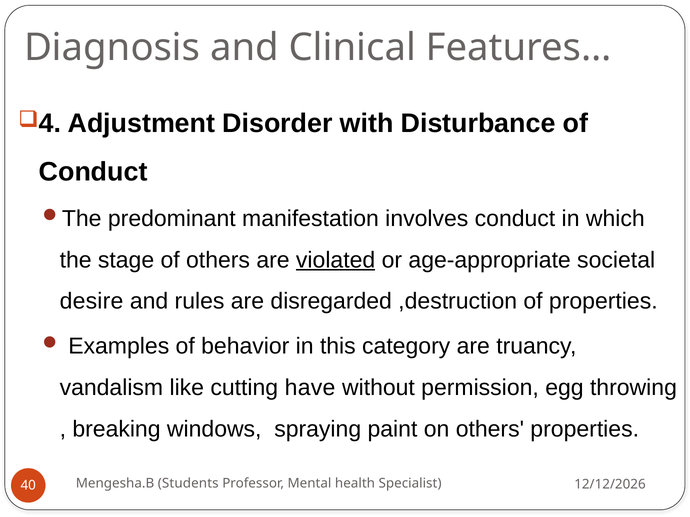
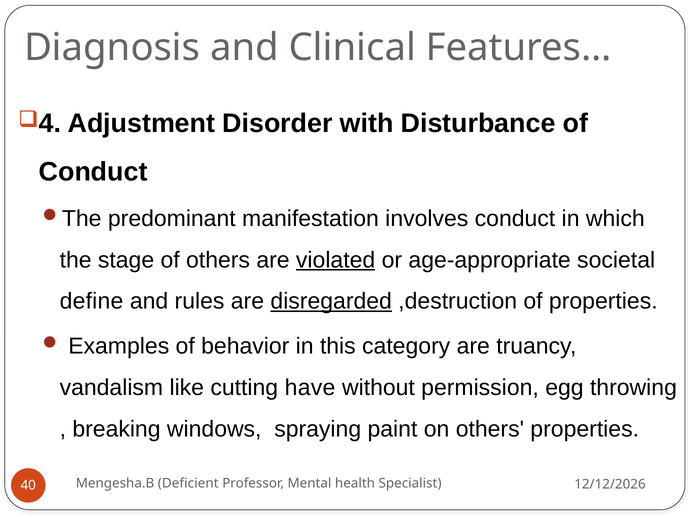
desire: desire -> define (91, 302)
disregarded underline: none -> present (331, 302)
Students: Students -> Deficient (188, 484)
